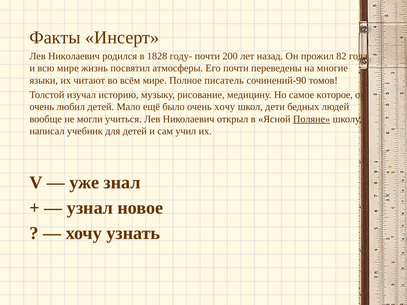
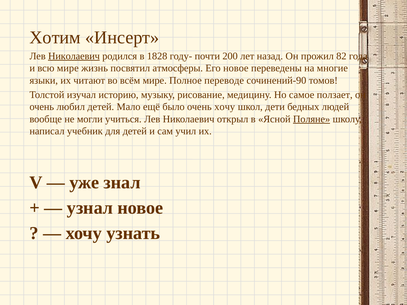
Факты: Факты -> Хотим (55, 38)
Николаевич underline: none -> present (74, 56)
Его почти: почти -> новое (236, 68)
писатель: писатель -> переводе (224, 80)
которое: которое -> ползает (335, 95)
